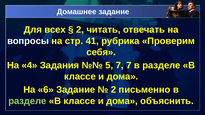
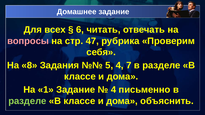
2: 2 -> 6 (80, 30)
вопросы colour: white -> pink (28, 41)
41: 41 -> 47 (92, 41)
4: 4 -> 8 (30, 66)
5 7: 7 -> 4 (120, 66)
6: 6 -> 1 (46, 90)
2: 2 -> 4 (113, 90)
